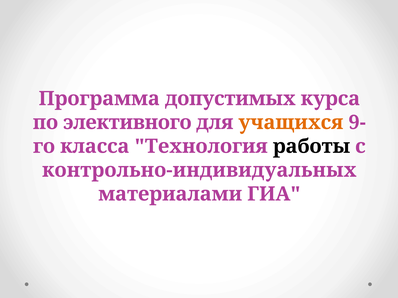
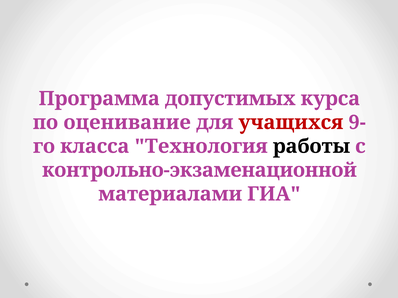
элективного: элективного -> оценивание (127, 123)
учащихся colour: orange -> red (291, 123)
контрольно-индивидуальных: контрольно-индивидуальных -> контрольно-экзаменационной (199, 170)
